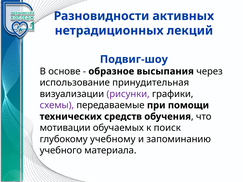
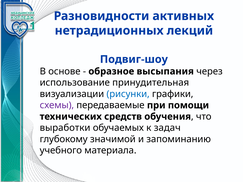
рисунки colour: purple -> blue (128, 94)
мотивации: мотивации -> выработки (65, 128)
поиск: поиск -> задач (167, 128)
учебному: учебному -> значимой (113, 139)
